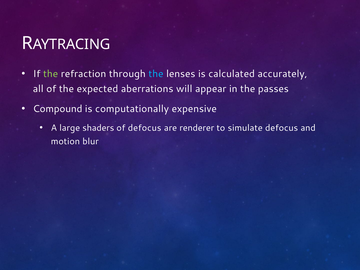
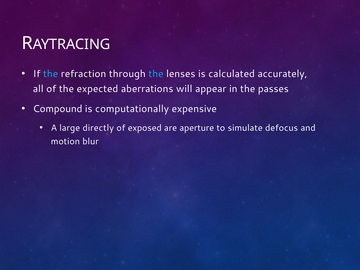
the colour: light green -> light blue (51, 74)
shaders: shaders -> directly (98, 128)
of defocus: defocus -> exposed (145, 128)
renderer: renderer -> aperture (197, 128)
